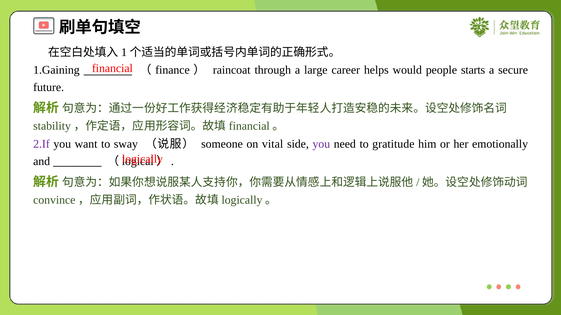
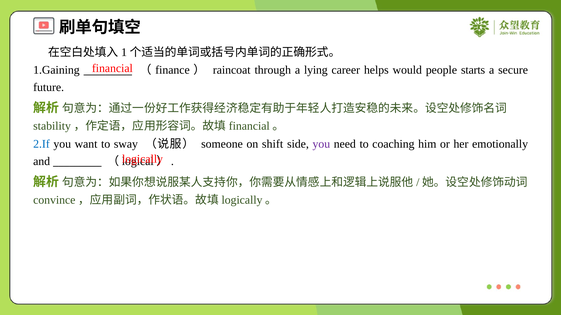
large: large -> lying (316, 70)
2.If colour: purple -> blue (41, 144)
vital: vital -> shift (273, 144)
gratitude: gratitude -> coaching (393, 144)
